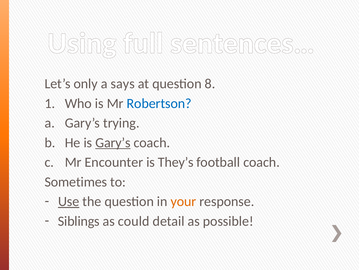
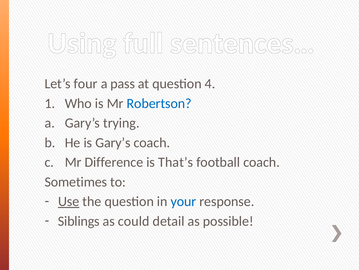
only: only -> four (86, 84)
says: says -> pass (123, 84)
8: 8 -> 4 (210, 84)
Gary’s underline: present -> none (113, 142)
Encounter: Encounter -> Difference (114, 162)
They’s: They’s -> That’s (176, 162)
your colour: orange -> blue (183, 201)
